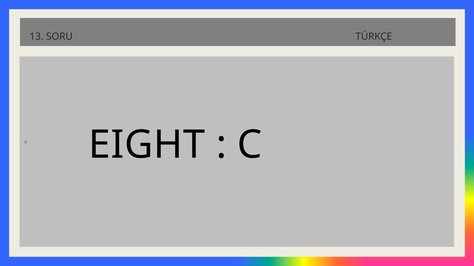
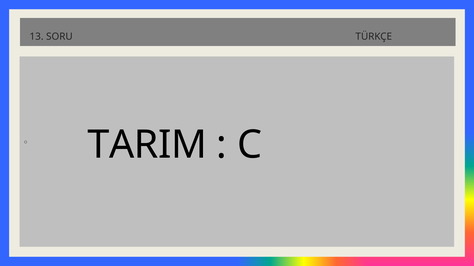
EIGHT: EIGHT -> TARIM (147, 145)
